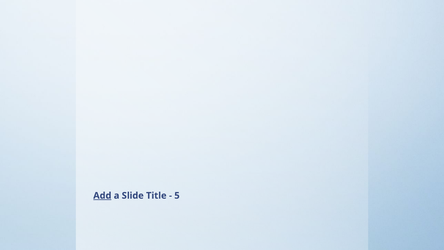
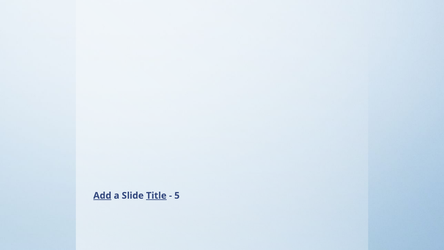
Title underline: none -> present (156, 195)
